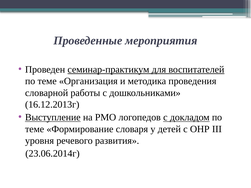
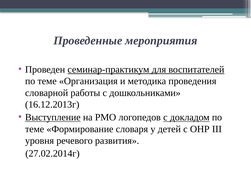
23.06.2014г: 23.06.2014г -> 27.02.2014г (52, 154)
